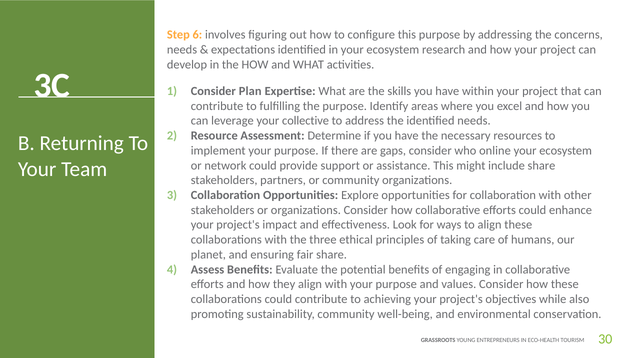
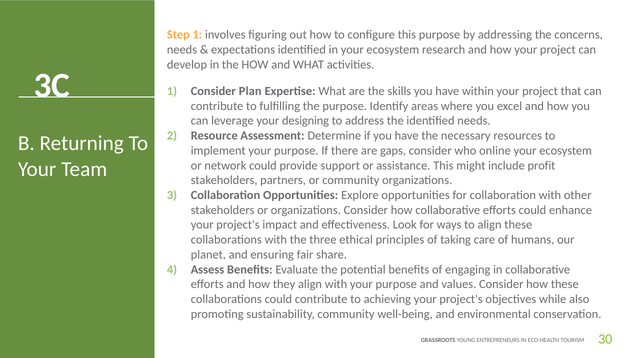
Step 6: 6 -> 1 (197, 35)
collective: collective -> designing (306, 121)
include share: share -> profit (541, 165)
